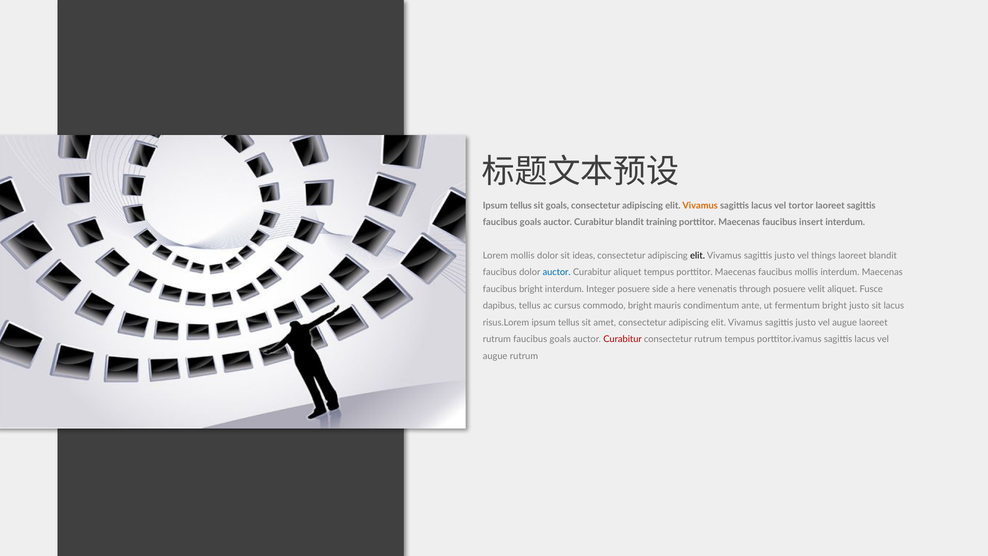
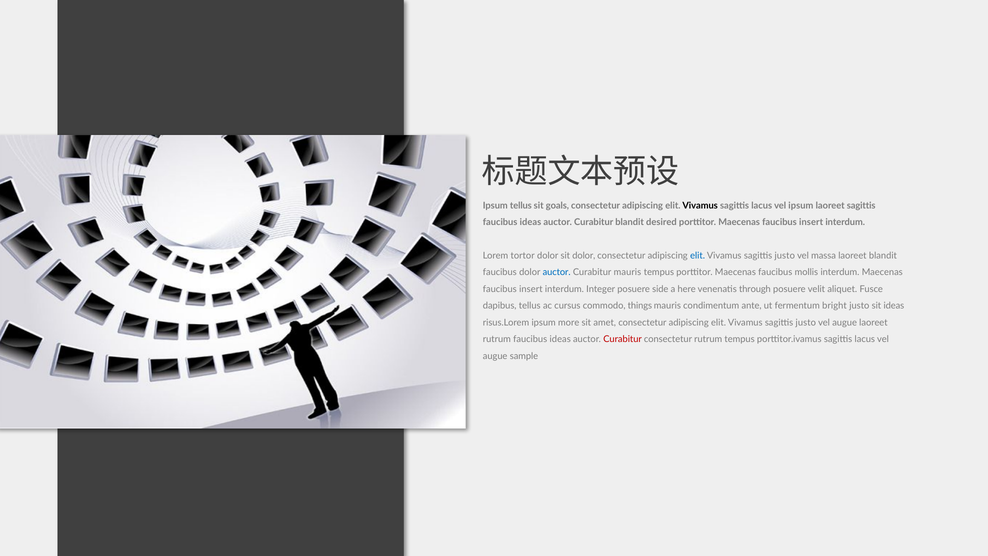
Vivamus colour: orange -> black (700, 205)
vel tortor: tortor -> ipsum (801, 205)
goals: goals -> ideas (530, 222)
training: training -> desired (661, 222)
Lorem mollis: mollis -> tortor (523, 256)
sit ideas: ideas -> dolor (584, 256)
elit colour: black -> blue (698, 256)
things: things -> massa (824, 256)
Curabitur aliquet: aliquet -> mauris (627, 272)
bright: bright -> insert (531, 289)
commodo bright: bright -> things (640, 306)
sit lacus: lacus -> ideas (894, 306)
risus.Lorem ipsum tellus: tellus -> more (569, 322)
rutrum faucibus goals: goals -> ideas (560, 339)
augue rutrum: rutrum -> sample (524, 356)
